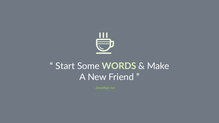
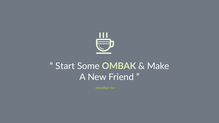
WORDS: WORDS -> OMBAK (119, 66)
